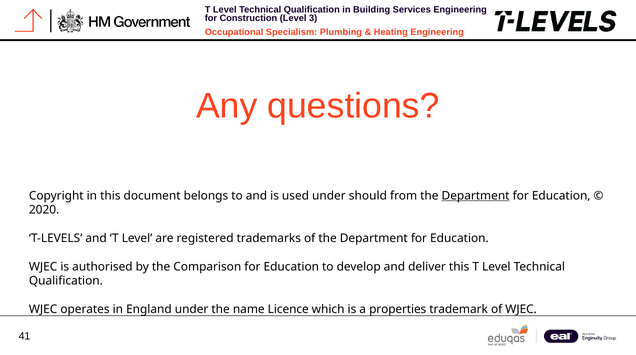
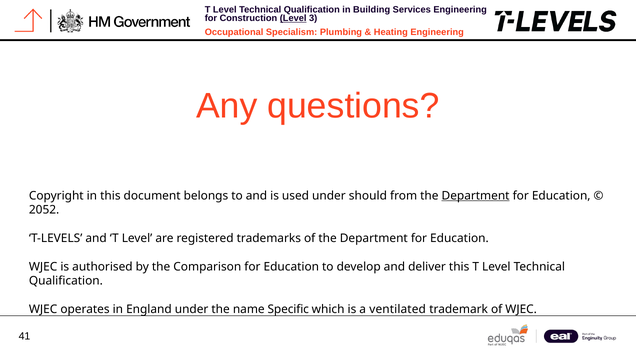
Level underline: none -> present (293, 18)
2020: 2020 -> 2052 (44, 210)
Licence: Licence -> Specific (288, 310)
properties: properties -> ventilated (398, 310)
